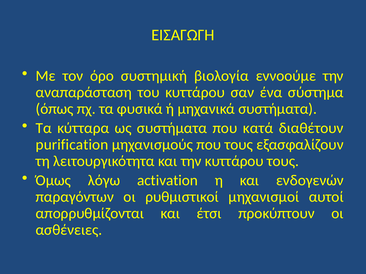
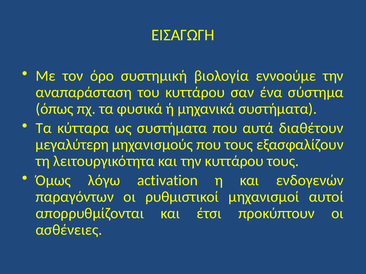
κατά: κατά -> αυτά (258, 128)
purification: purification -> μεγαλύτερη (72, 145)
